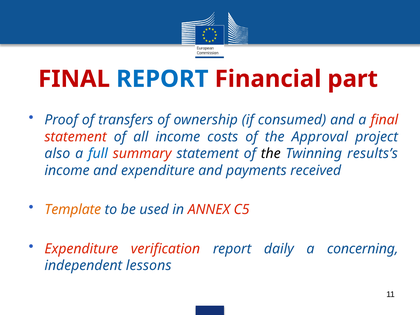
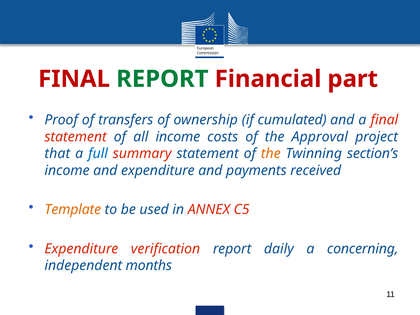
REPORT colour: blue -> green (162, 79)
consumed: consumed -> cumulated (292, 120)
also: also -> that (57, 154)
the colour: black -> orange (271, 154)
results’s: results’s -> section’s (373, 154)
lessons: lessons -> months (149, 266)
